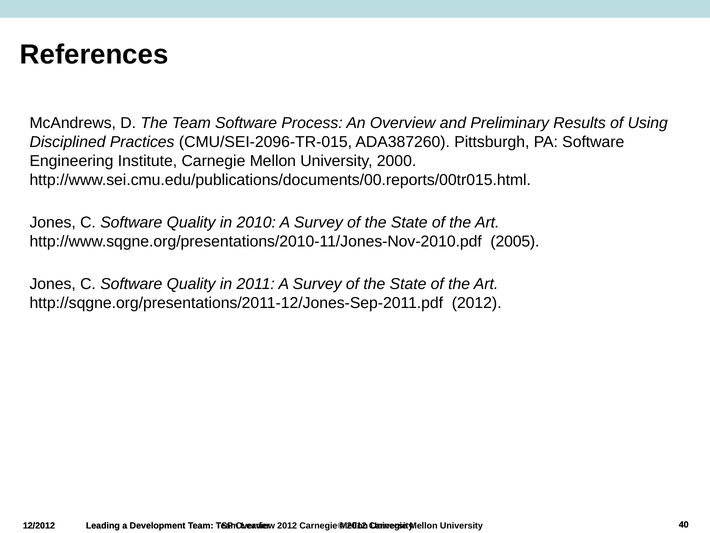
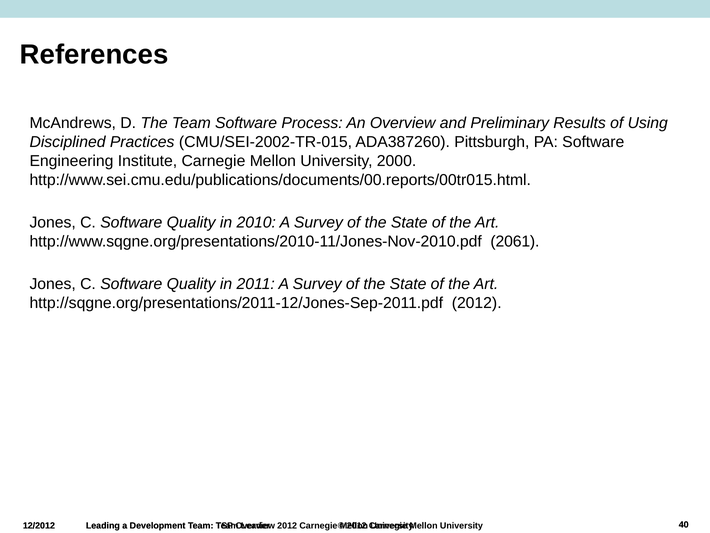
CMU/SEI-2096-TR-015: CMU/SEI-2096-TR-015 -> CMU/SEI-2002-TR-015 (266, 142)
2005: 2005 -> 2061 (515, 241)
